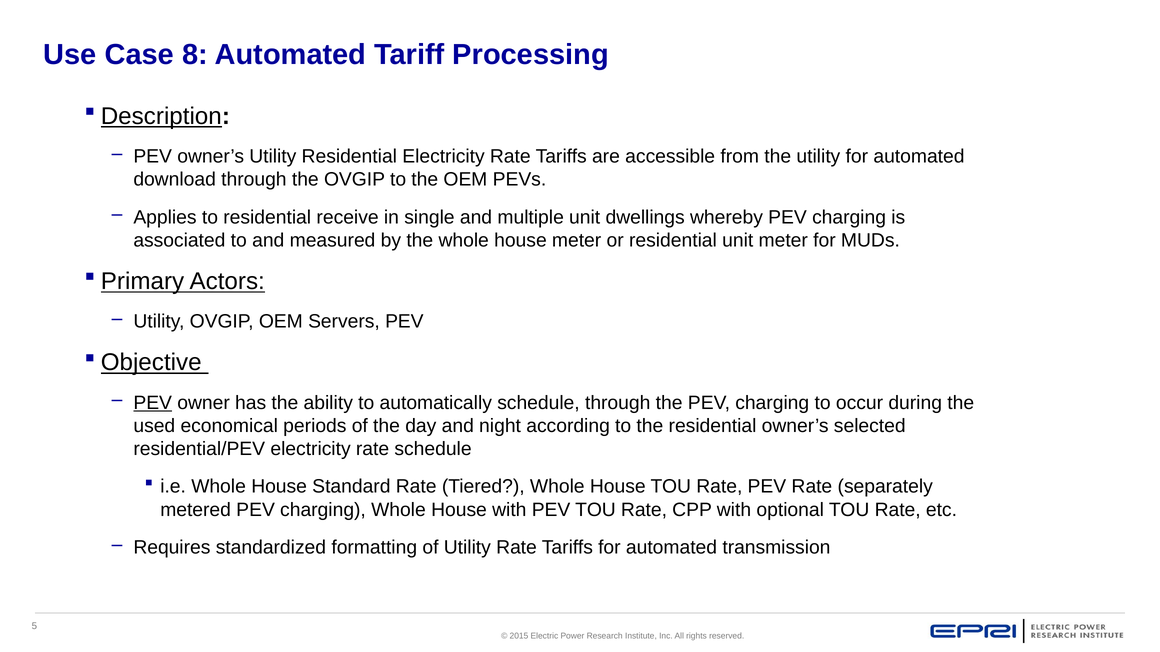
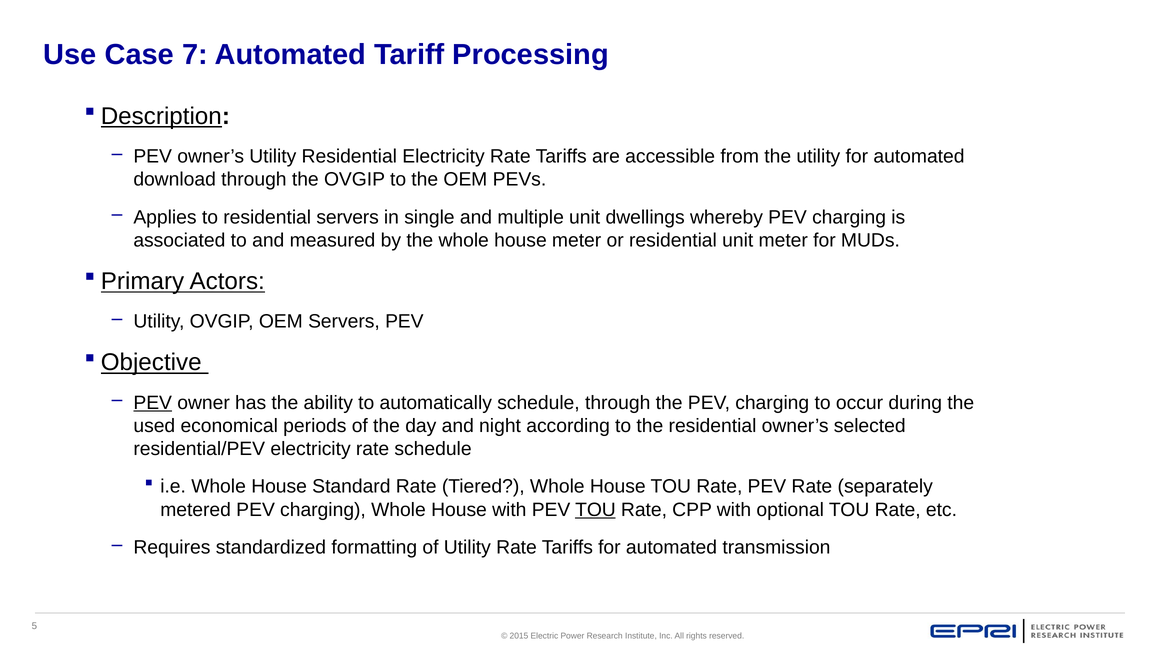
8: 8 -> 7 (195, 55)
residential receive: receive -> servers (348, 217)
TOU underline: none -> present (595, 510)
